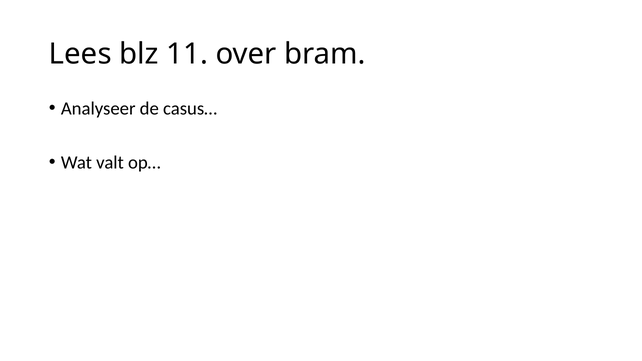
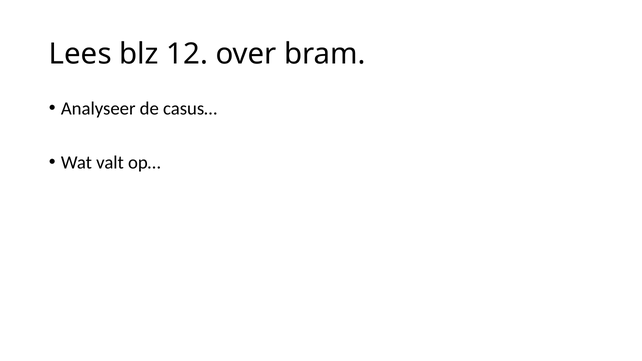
11: 11 -> 12 (187, 54)
